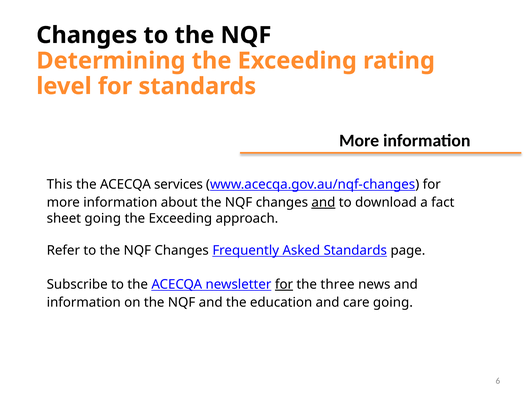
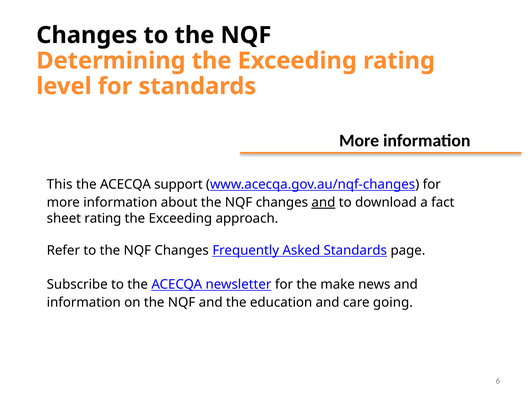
services: services -> support (178, 184)
sheet going: going -> rating (103, 218)
for underline: present -> none (284, 284)
three: three -> make (338, 284)
